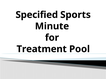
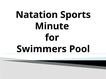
Specified: Specified -> Natation (37, 15)
Treatment: Treatment -> Swimmers (42, 49)
